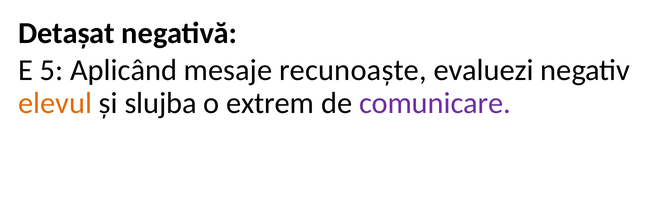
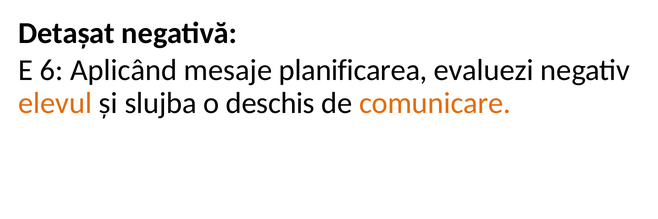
5: 5 -> 6 (52, 70)
recunoaște: recunoaște -> planificarea (353, 70)
extrem: extrem -> deschis (270, 103)
comunicare colour: purple -> orange (435, 103)
